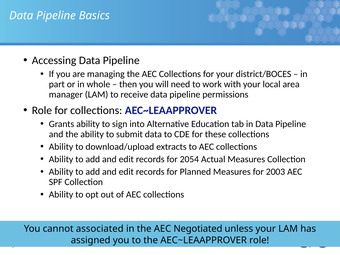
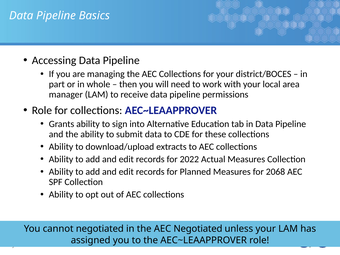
2054: 2054 -> 2022 (189, 159)
2003: 2003 -> 2068 (275, 172)
cannot associated: associated -> negotiated (100, 229)
